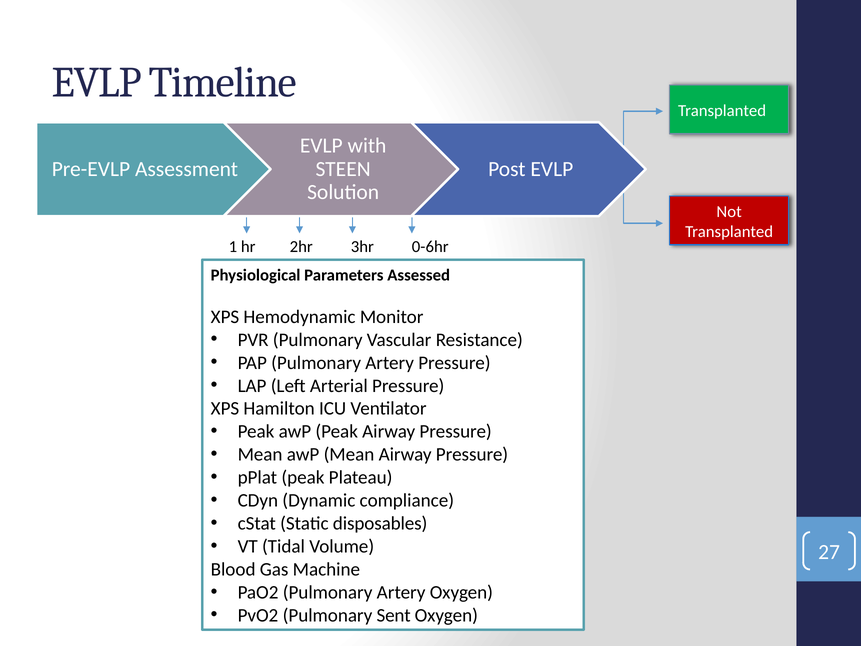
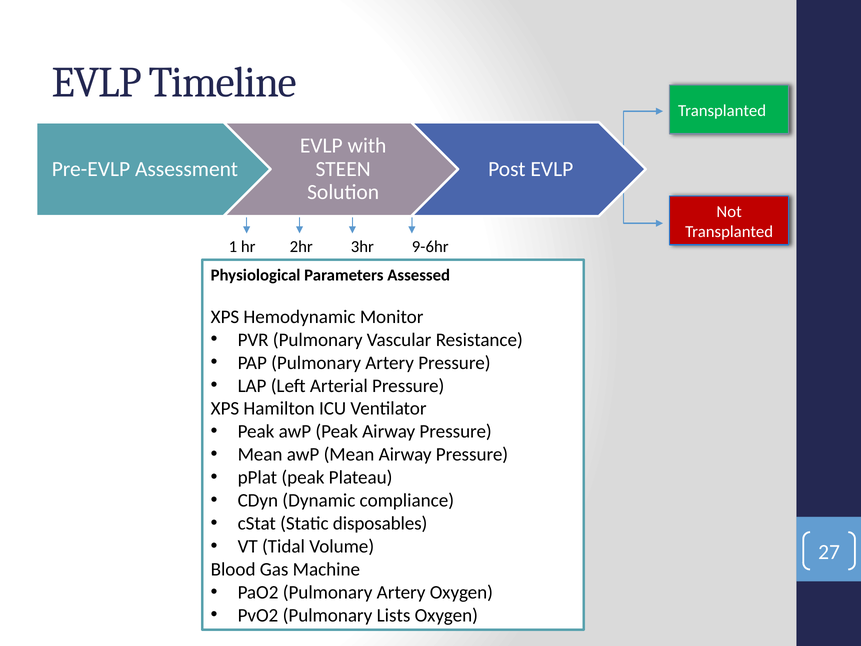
0-6hr: 0-6hr -> 9-6hr (430, 247)
Sent: Sent -> Lists (394, 615)
